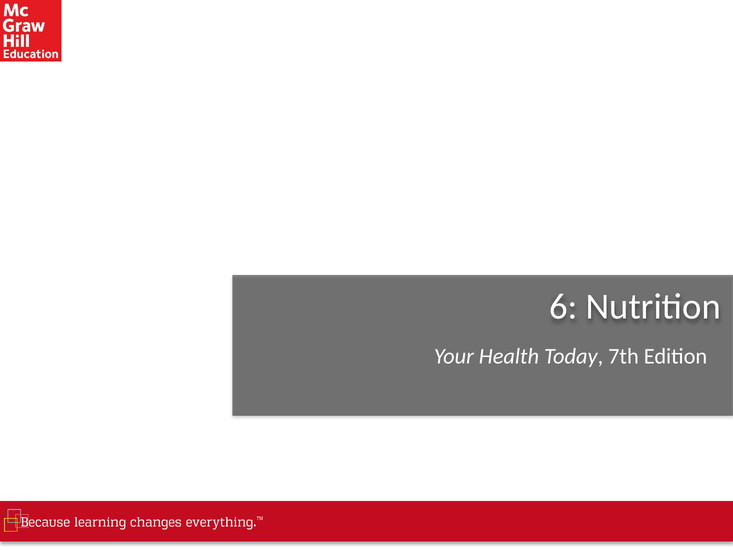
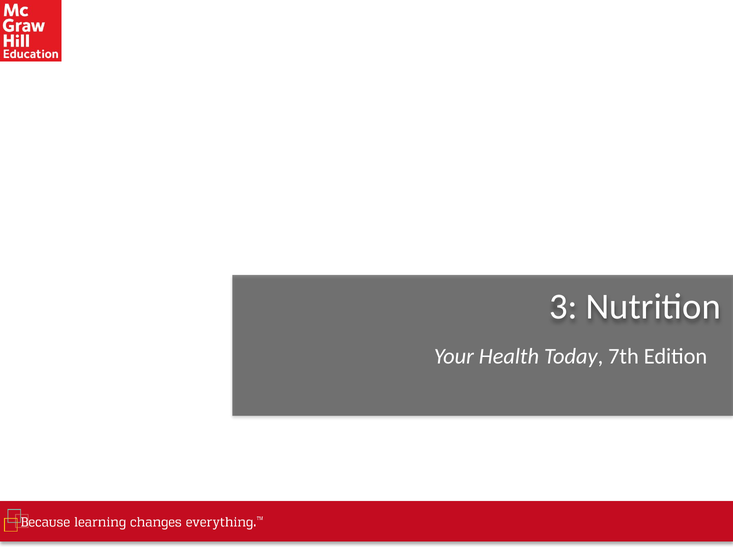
6: 6 -> 3 (563, 306)
